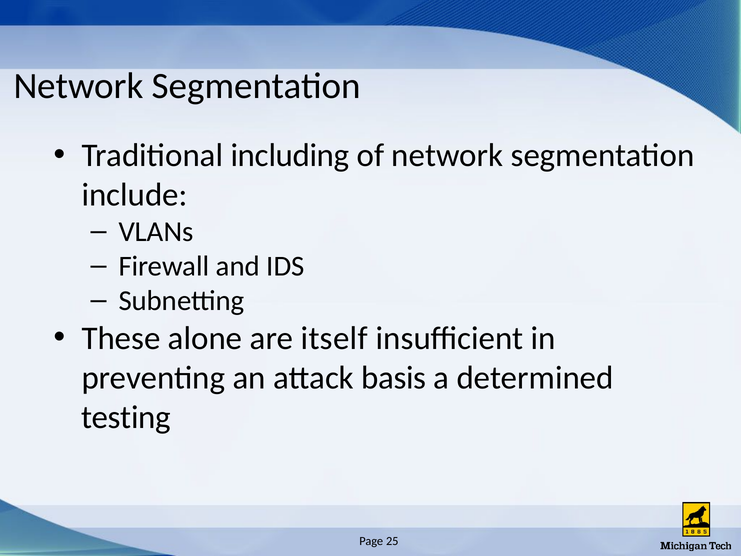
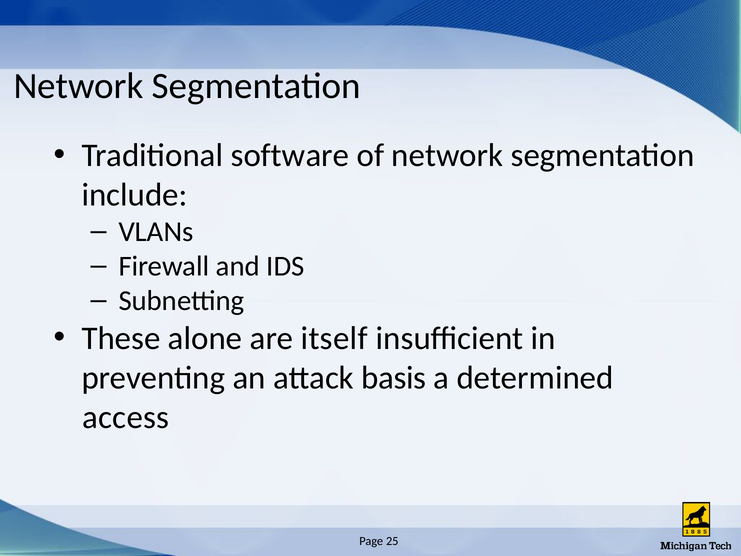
including: including -> software (290, 155)
testing: testing -> access (126, 417)
